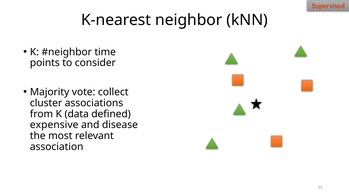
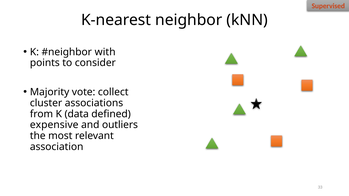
time: time -> with (105, 52)
disease: disease -> outliers (120, 125)
